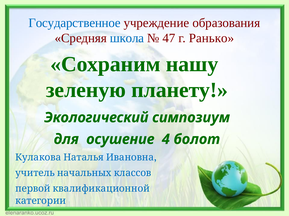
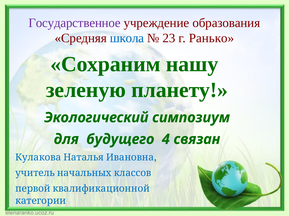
Государственное colour: blue -> purple (75, 23)
47: 47 -> 23 (169, 38)
осушение: осушение -> будущего (120, 140)
болот: болот -> связан (197, 140)
